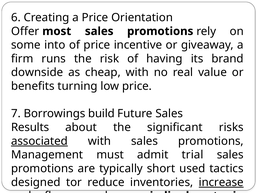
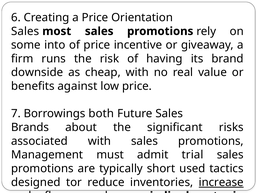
Offer: Offer -> Sales (25, 31)
turning: turning -> against (77, 86)
build: build -> both (101, 113)
Results: Results -> Brands (30, 127)
associated underline: present -> none (39, 141)
